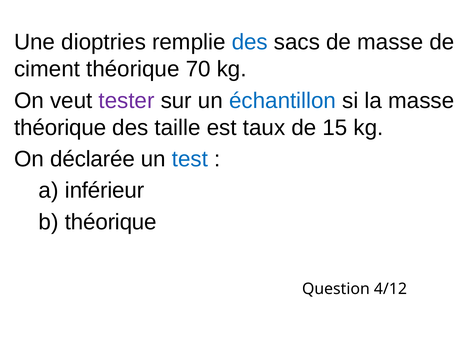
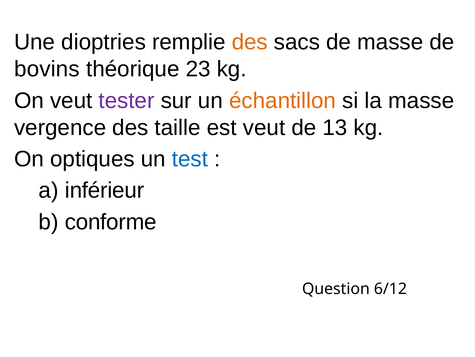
des colour: blue -> orange (250, 42)
ciment: ciment -> bovins (47, 69)
70: 70 -> 23 (198, 69)
échantillon colour: blue -> orange (283, 100)
théorique: théorique -> vergence (60, 127)
est taux: taux -> veut (264, 127)
15: 15 -> 13 (335, 127)
déclarée: déclarée -> optiques (92, 159)
théorique: théorique -> conforme (111, 222)
4/12: 4/12 -> 6/12 (390, 288)
